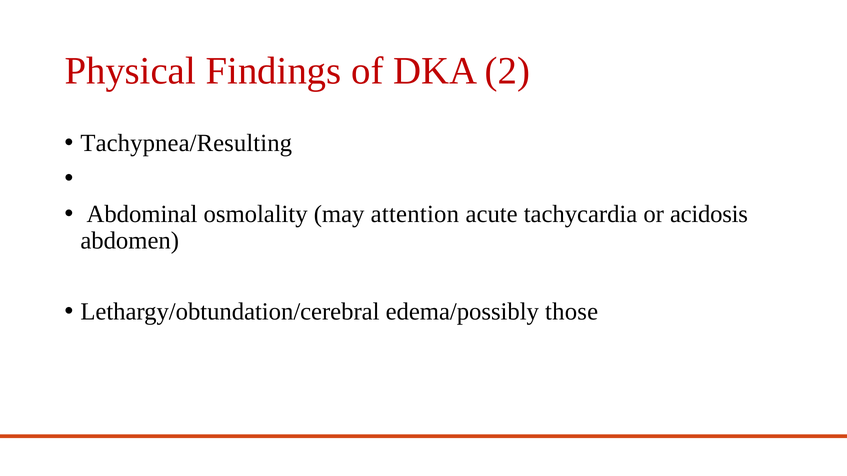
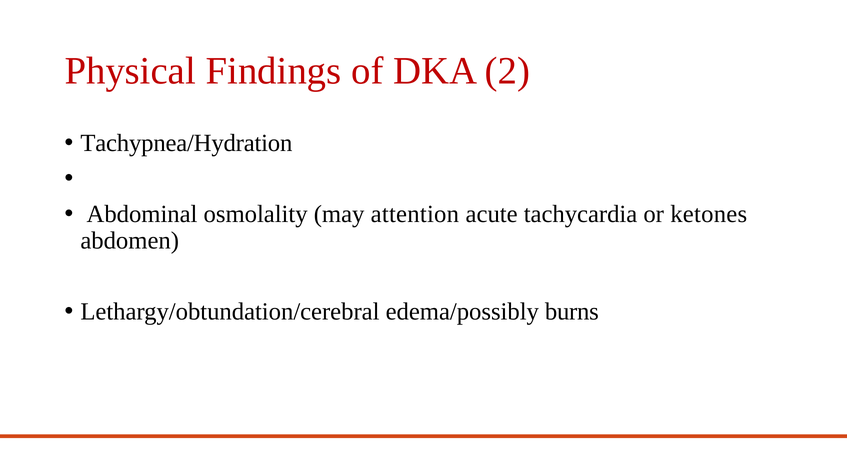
Tachypnea/Resulting: Tachypnea/Resulting -> Tachypnea/Hydration (186, 143)
acidosis: acidosis -> ketones (709, 214)
those: those -> burns (572, 312)
